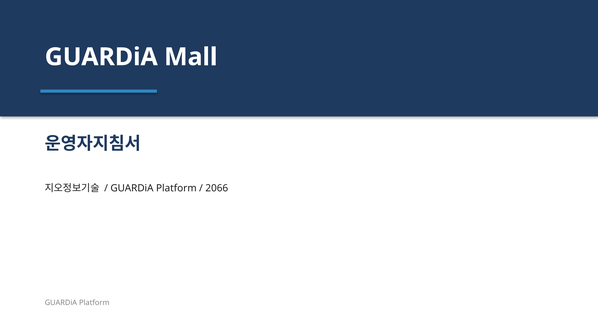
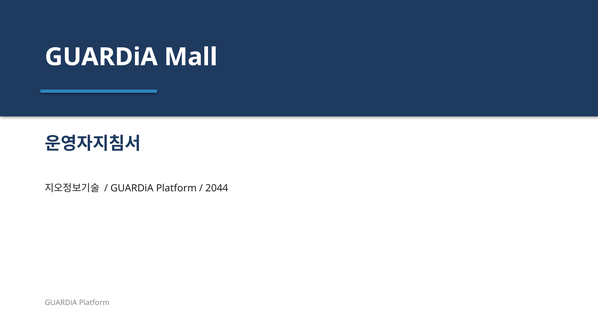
2066: 2066 -> 2044 (217, 188)
